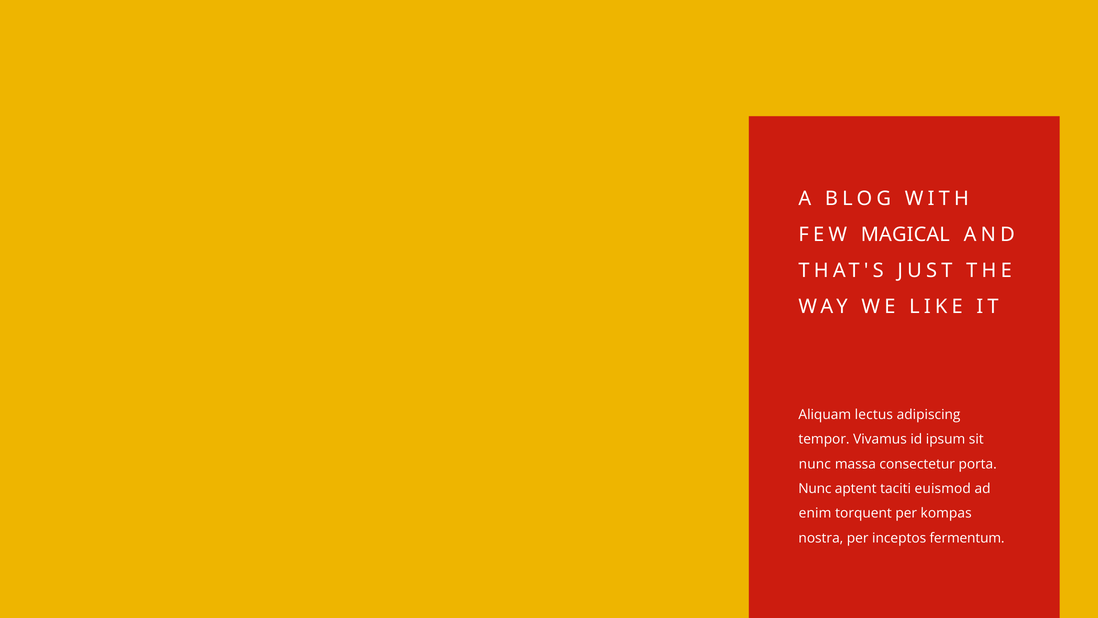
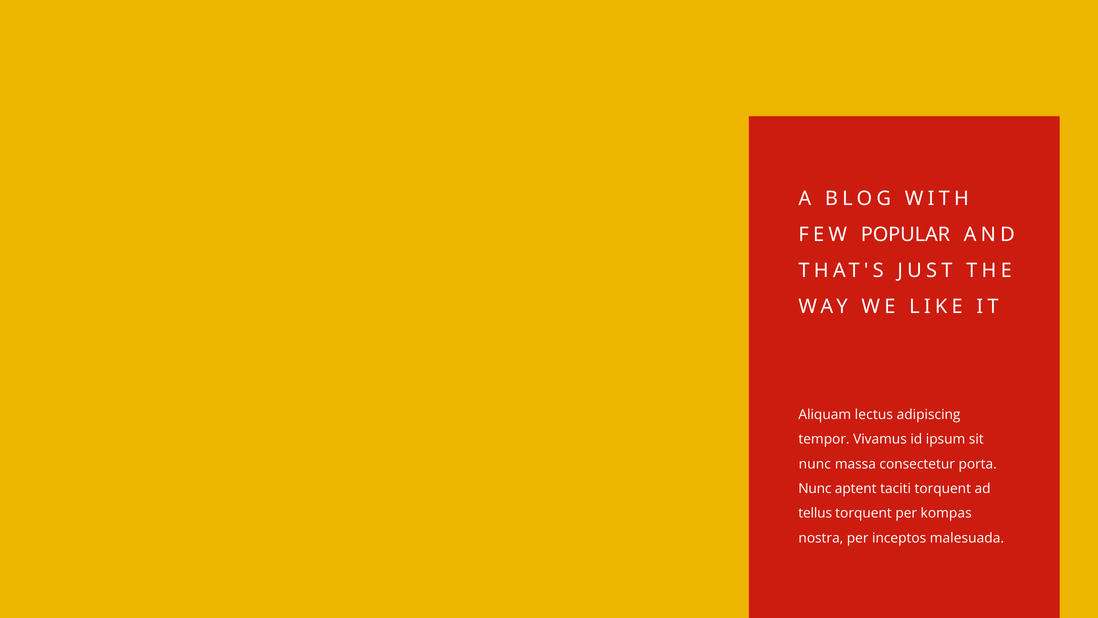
MAGICAL: MAGICAL -> POPULAR (905, 235)
taciti euismod: euismod -> torquent (943, 488)
enim: enim -> tellus (815, 513)
fermentum: fermentum -> malesuada (967, 538)
